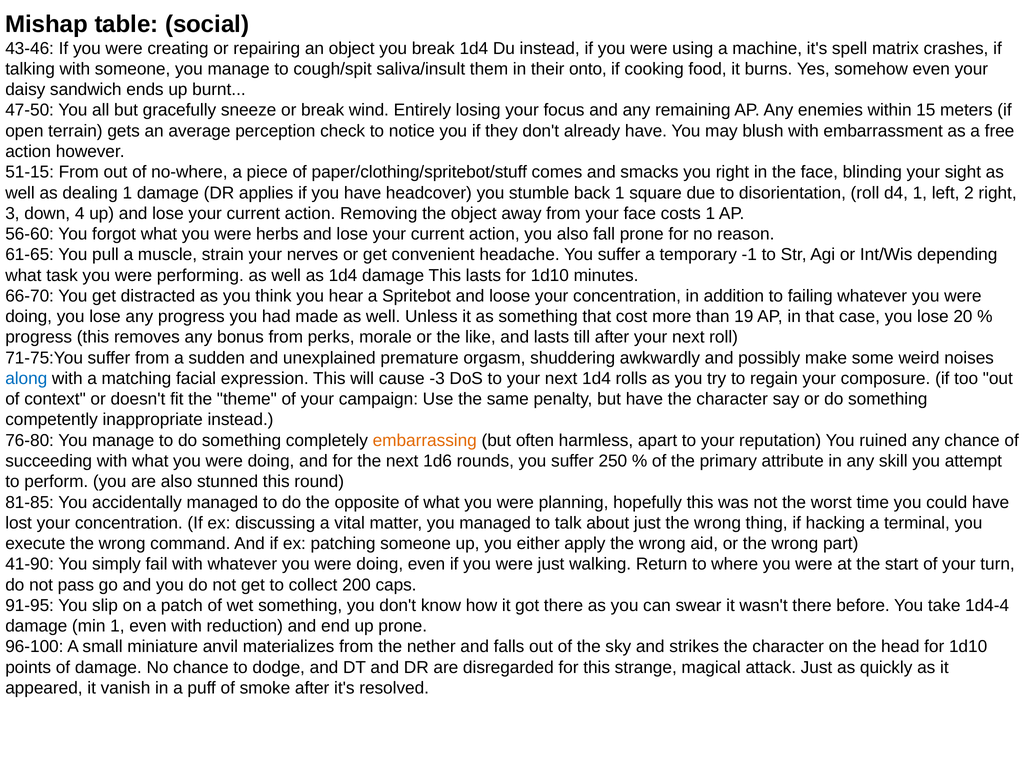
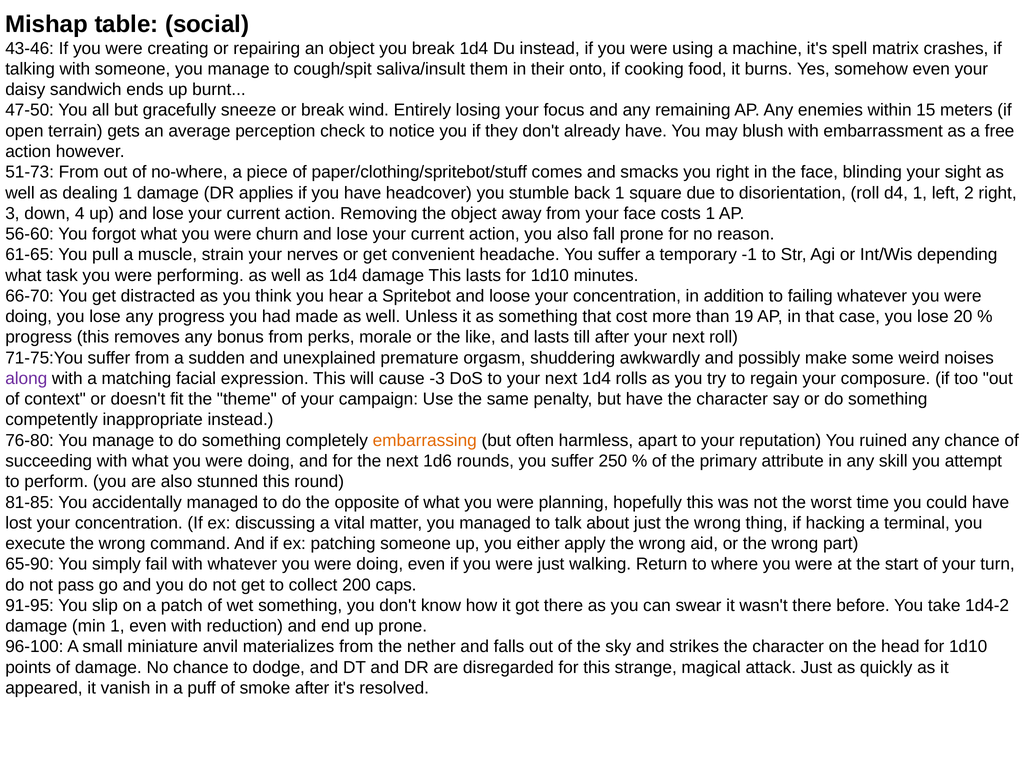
51-15: 51-15 -> 51-73 (30, 172)
herbs: herbs -> churn (277, 234)
along colour: blue -> purple (26, 379)
41-90: 41-90 -> 65-90 (30, 564)
1d4-4: 1d4-4 -> 1d4-2 (987, 606)
